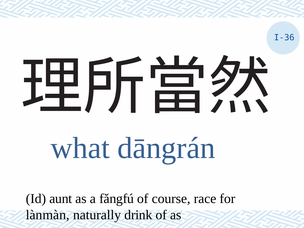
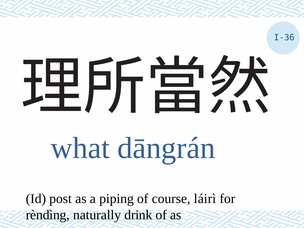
aunt: aunt -> post (61, 199)
fǎngfú: fǎngfú -> piping (117, 199)
race: race -> láirì (205, 199)
lànmàn: lànmàn -> rèndìng (48, 215)
